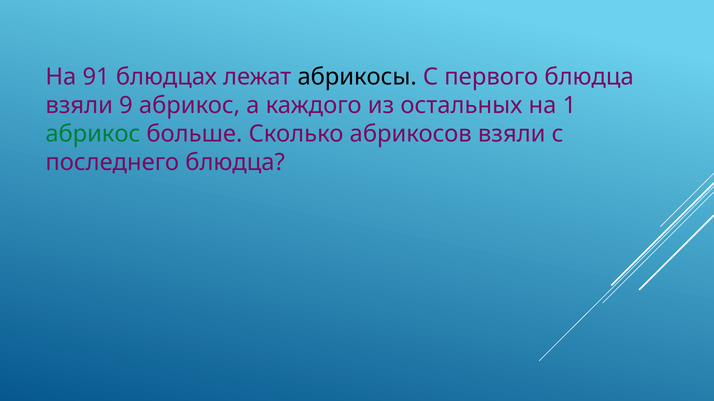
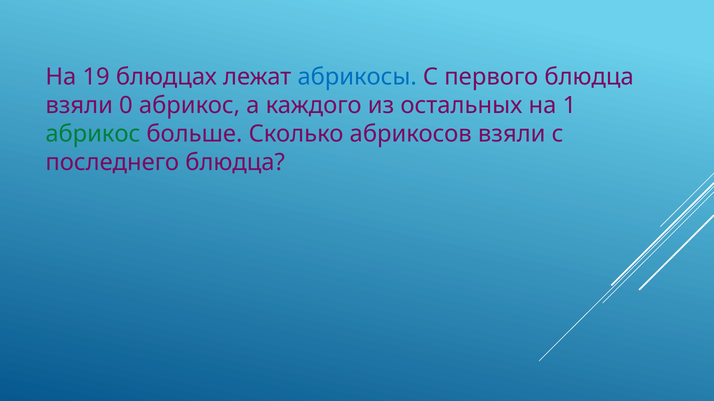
91: 91 -> 19 (96, 77)
абрикосы colour: black -> blue (357, 77)
9: 9 -> 0 (126, 106)
